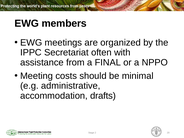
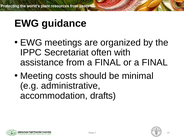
members: members -> guidance (64, 23)
or a NPPO: NPPO -> FINAL (155, 62)
